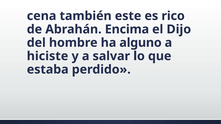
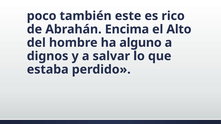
cena: cena -> poco (42, 16)
Dijo: Dijo -> Alto (179, 29)
hiciste: hiciste -> dignos (48, 56)
